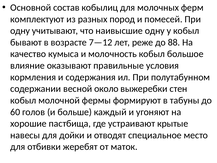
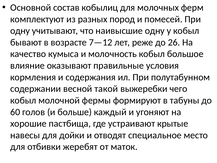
88: 88 -> 26 (174, 42)
около: около -> такой (106, 89)
стен: стен -> чего (178, 89)
